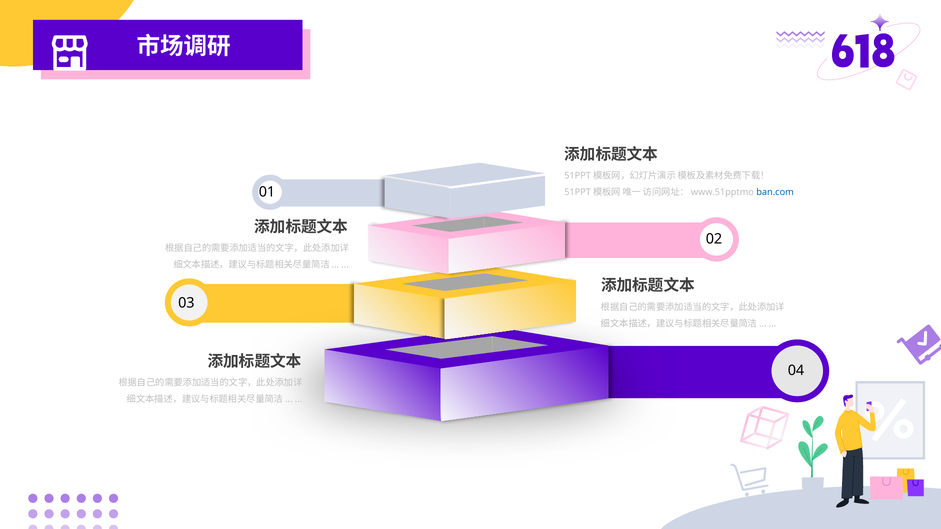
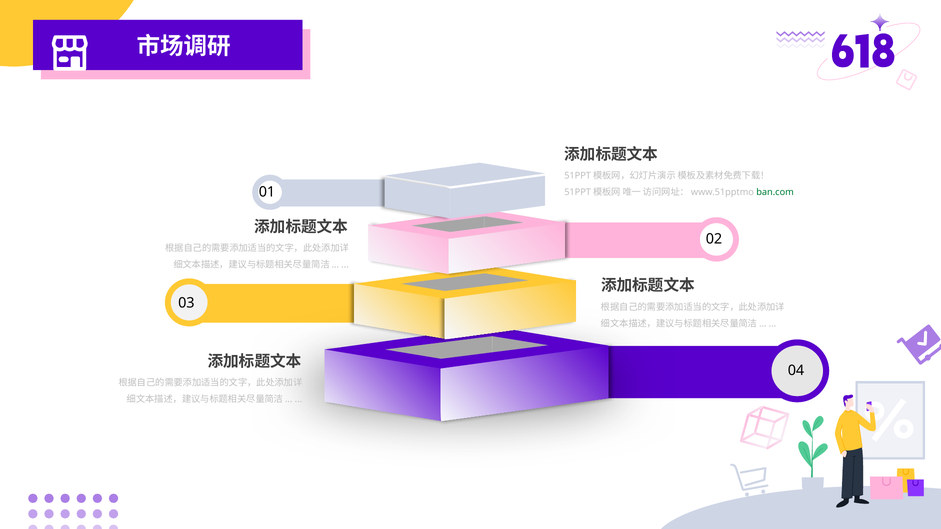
ban.com colour: blue -> green (775, 192)
